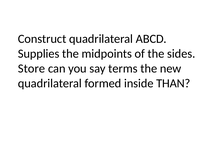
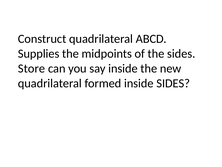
say terms: terms -> inside (123, 68)
inside THAN: THAN -> SIDES (173, 83)
